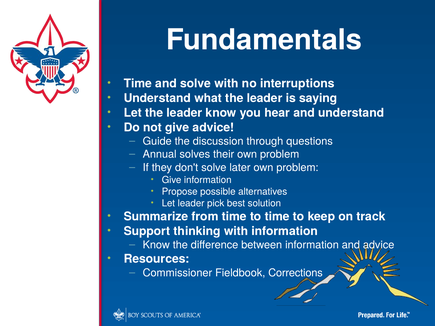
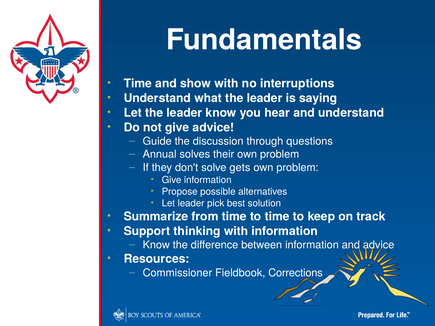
and solve: solve -> show (196, 84)
later: later -> gets (240, 168)
